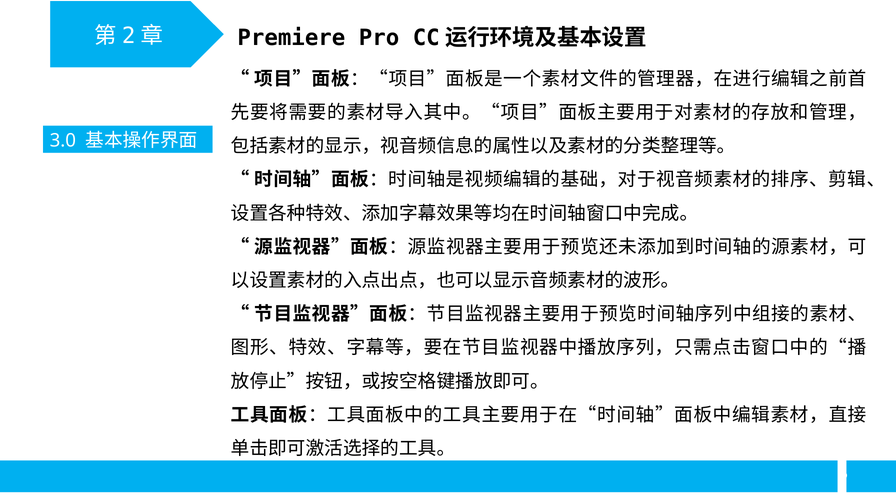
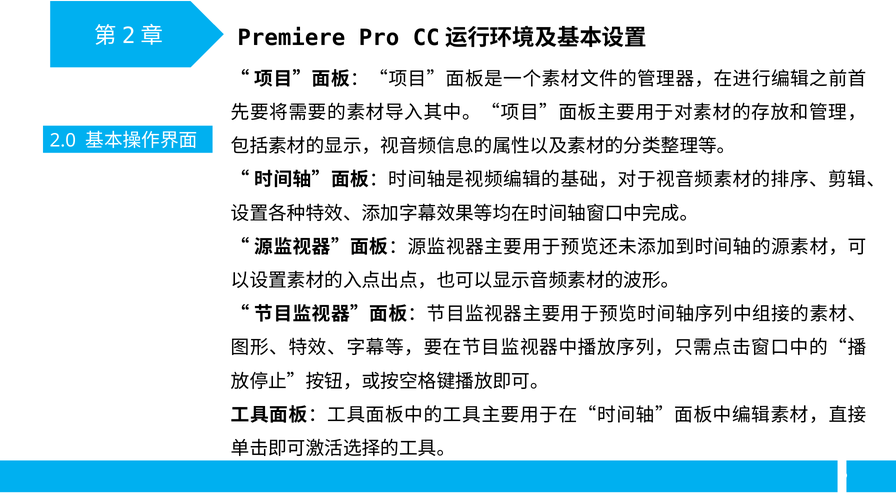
3.0: 3.0 -> 2.0 (63, 141)
